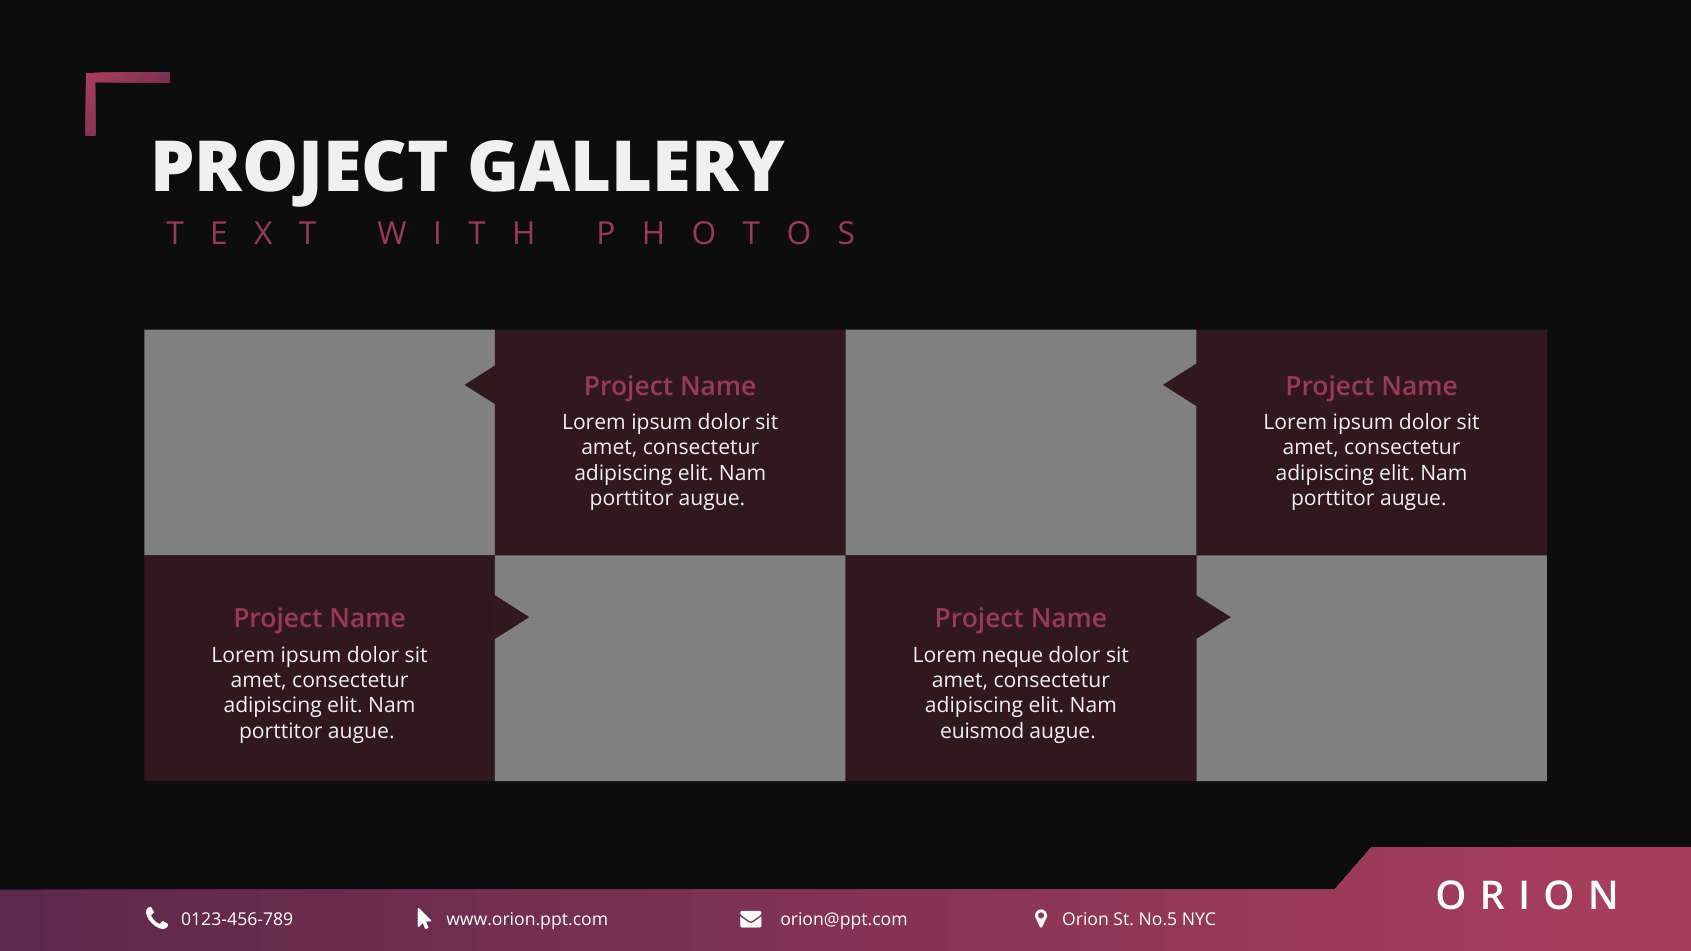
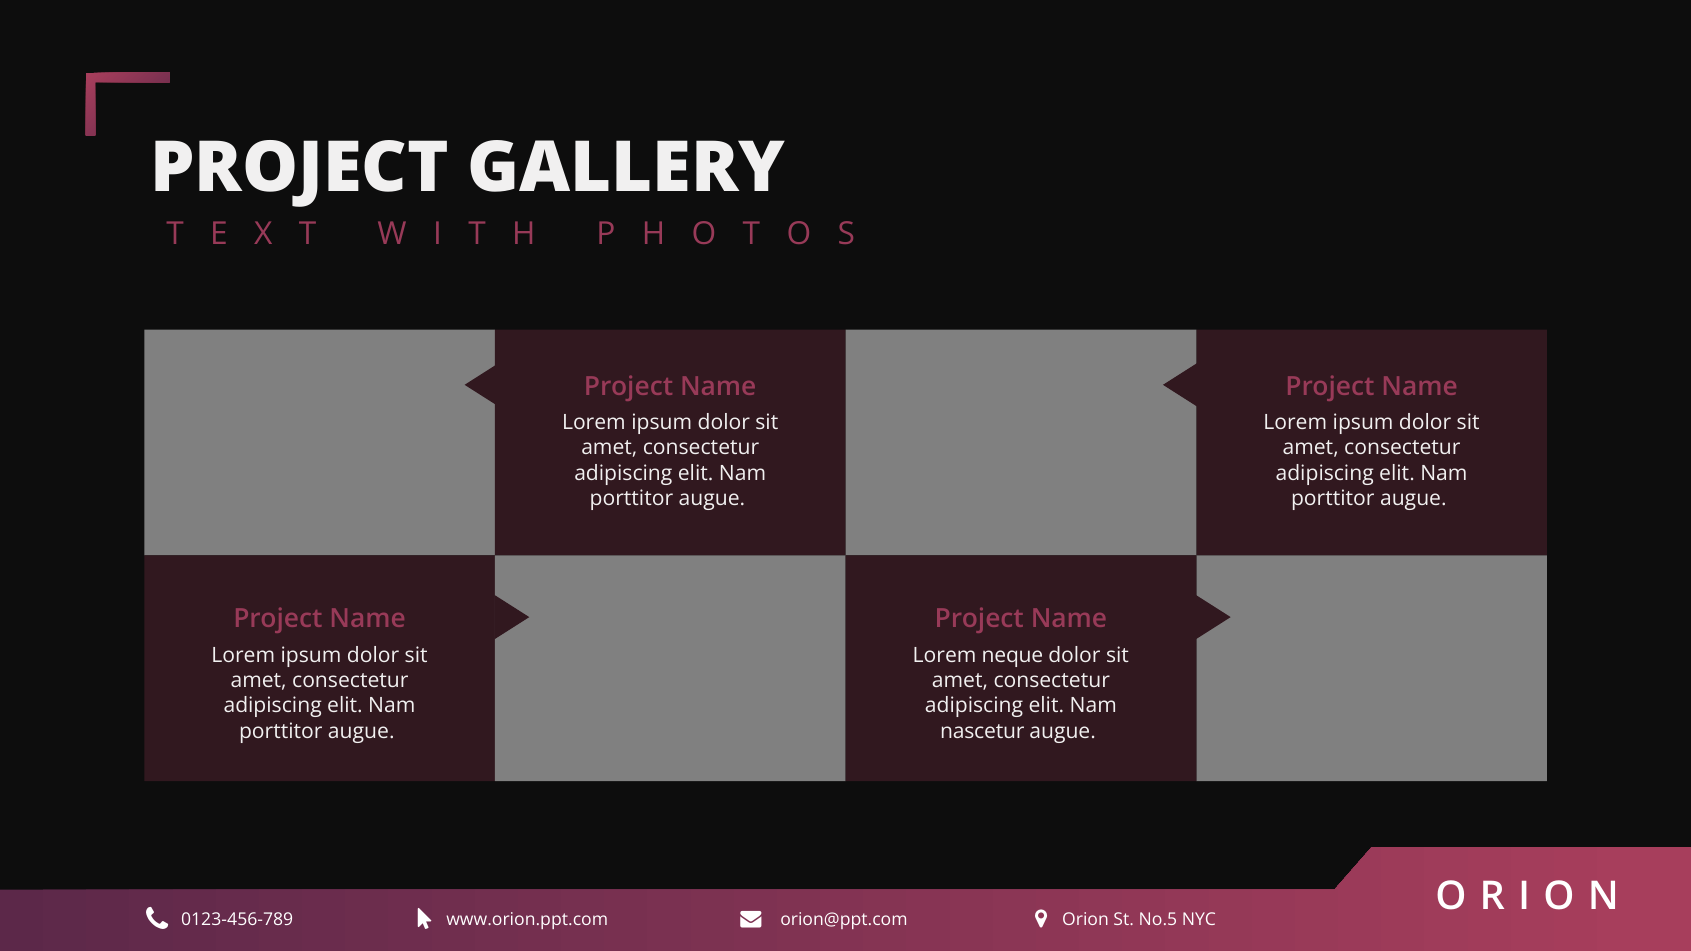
euismod: euismod -> nascetur (982, 731)
